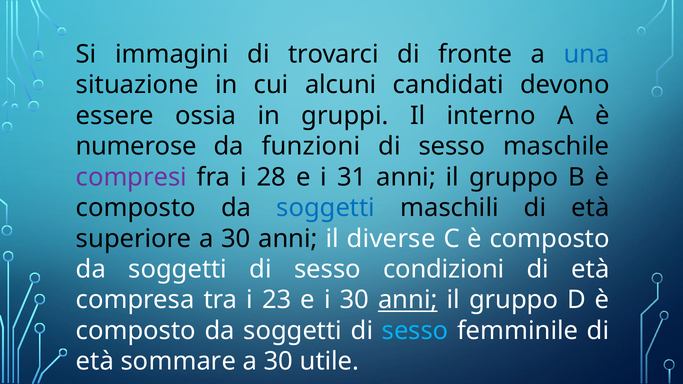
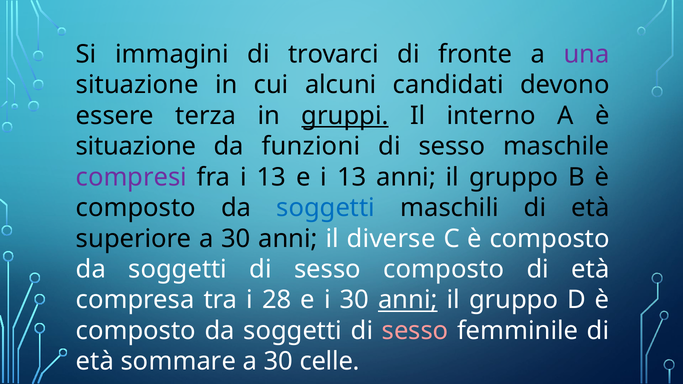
una colour: blue -> purple (587, 54)
ossia: ossia -> terza (206, 116)
gruppi underline: none -> present (345, 116)
numerose: numerose -> situazione (136, 146)
fra i 28: 28 -> 13 (271, 177)
e i 31: 31 -> 13 (352, 177)
sesso condizioni: condizioni -> composto (444, 269)
23: 23 -> 28 (277, 300)
sesso colour: light blue -> pink (415, 331)
utile: utile -> celle (330, 362)
